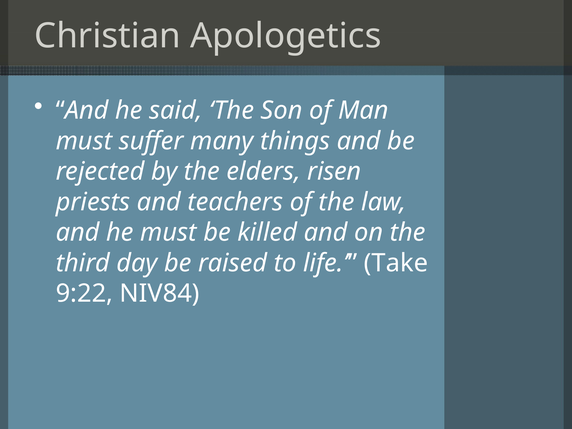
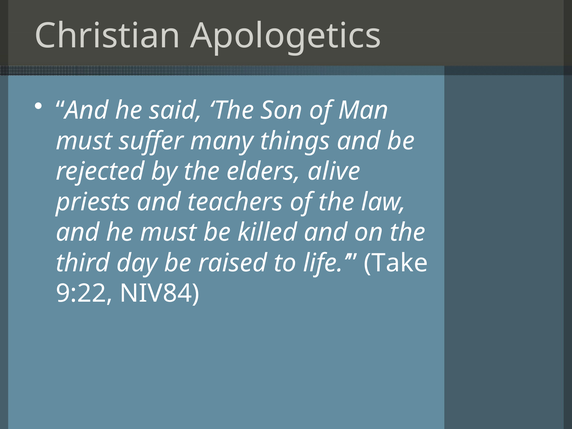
risen: risen -> alive (334, 171)
